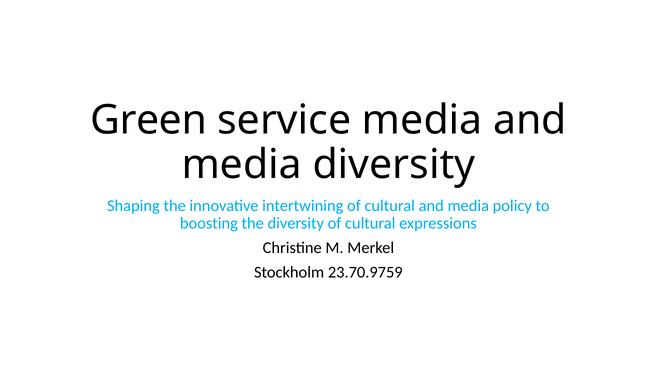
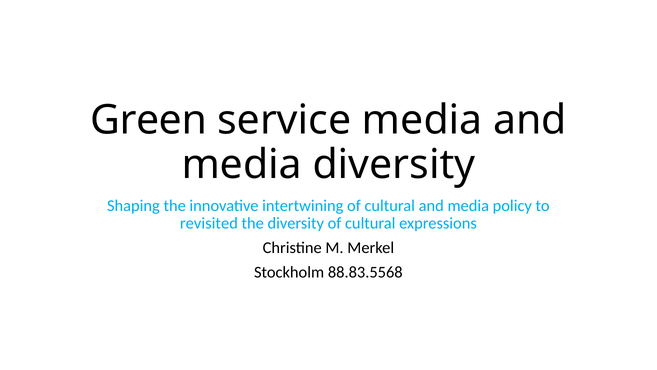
boosting: boosting -> revisited (209, 223)
23.70.9759: 23.70.9759 -> 88.83.5568 (365, 272)
